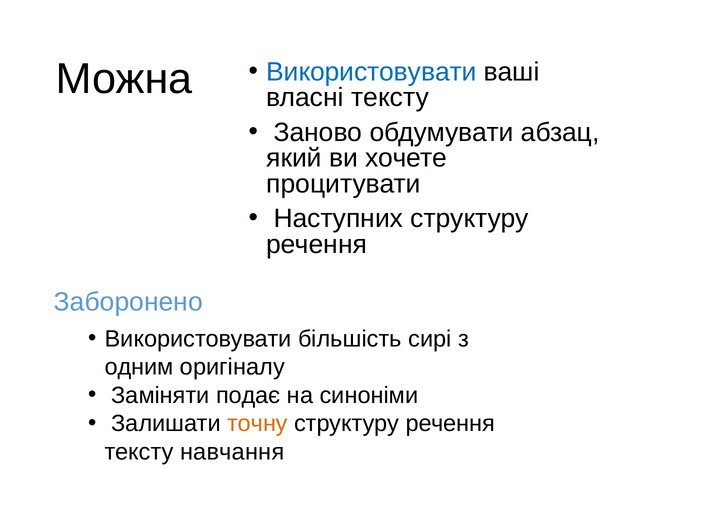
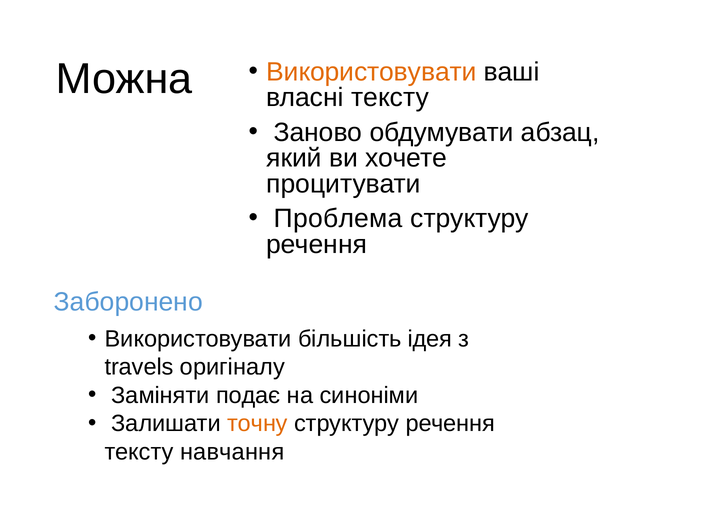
Використовувати colour: blue -> orange (371, 72)
Наступних: Наступних -> Проблема (338, 219)
сирі: сирі -> ідея (430, 339)
одним: одним -> travels (139, 367)
